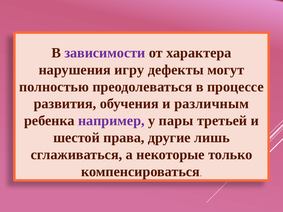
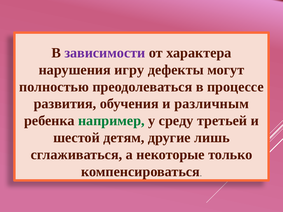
например colour: purple -> green (111, 121)
пары: пары -> среду (176, 121)
права: права -> детям (124, 138)
